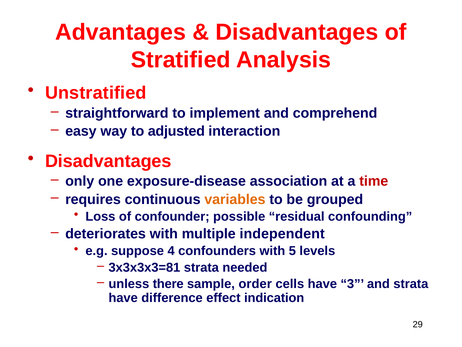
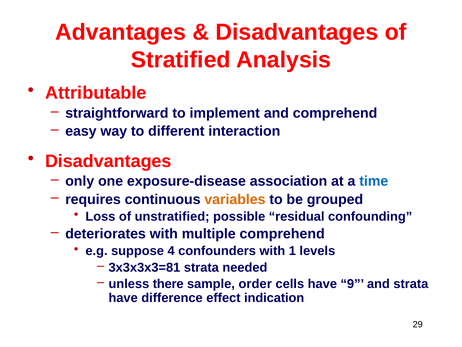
Unstratified: Unstratified -> Attributable (96, 93)
adjusted: adjusted -> different (176, 131)
time colour: red -> blue (374, 181)
confounder: confounder -> unstratified (172, 216)
multiple independent: independent -> comprehend (282, 234)
5: 5 -> 1 (292, 251)
3: 3 -> 9 (352, 284)
